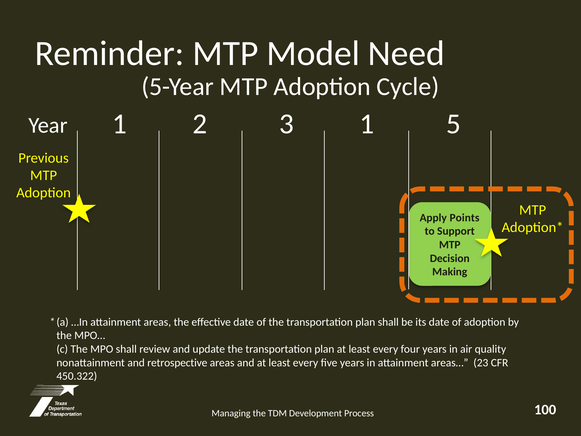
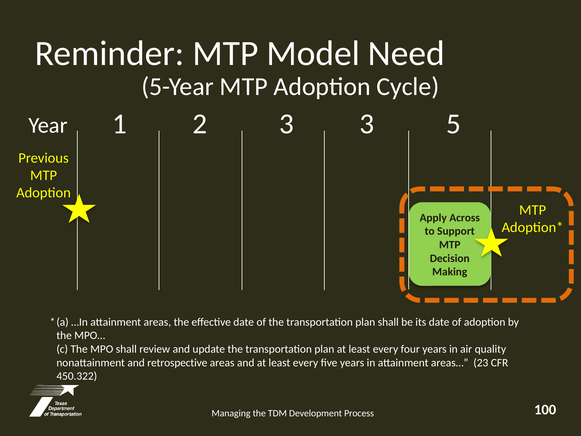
3 1: 1 -> 3 (367, 124)
Points: Points -> Across (465, 218)
